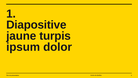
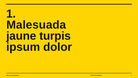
Diapositive: Diapositive -> Malesuada (36, 25)
